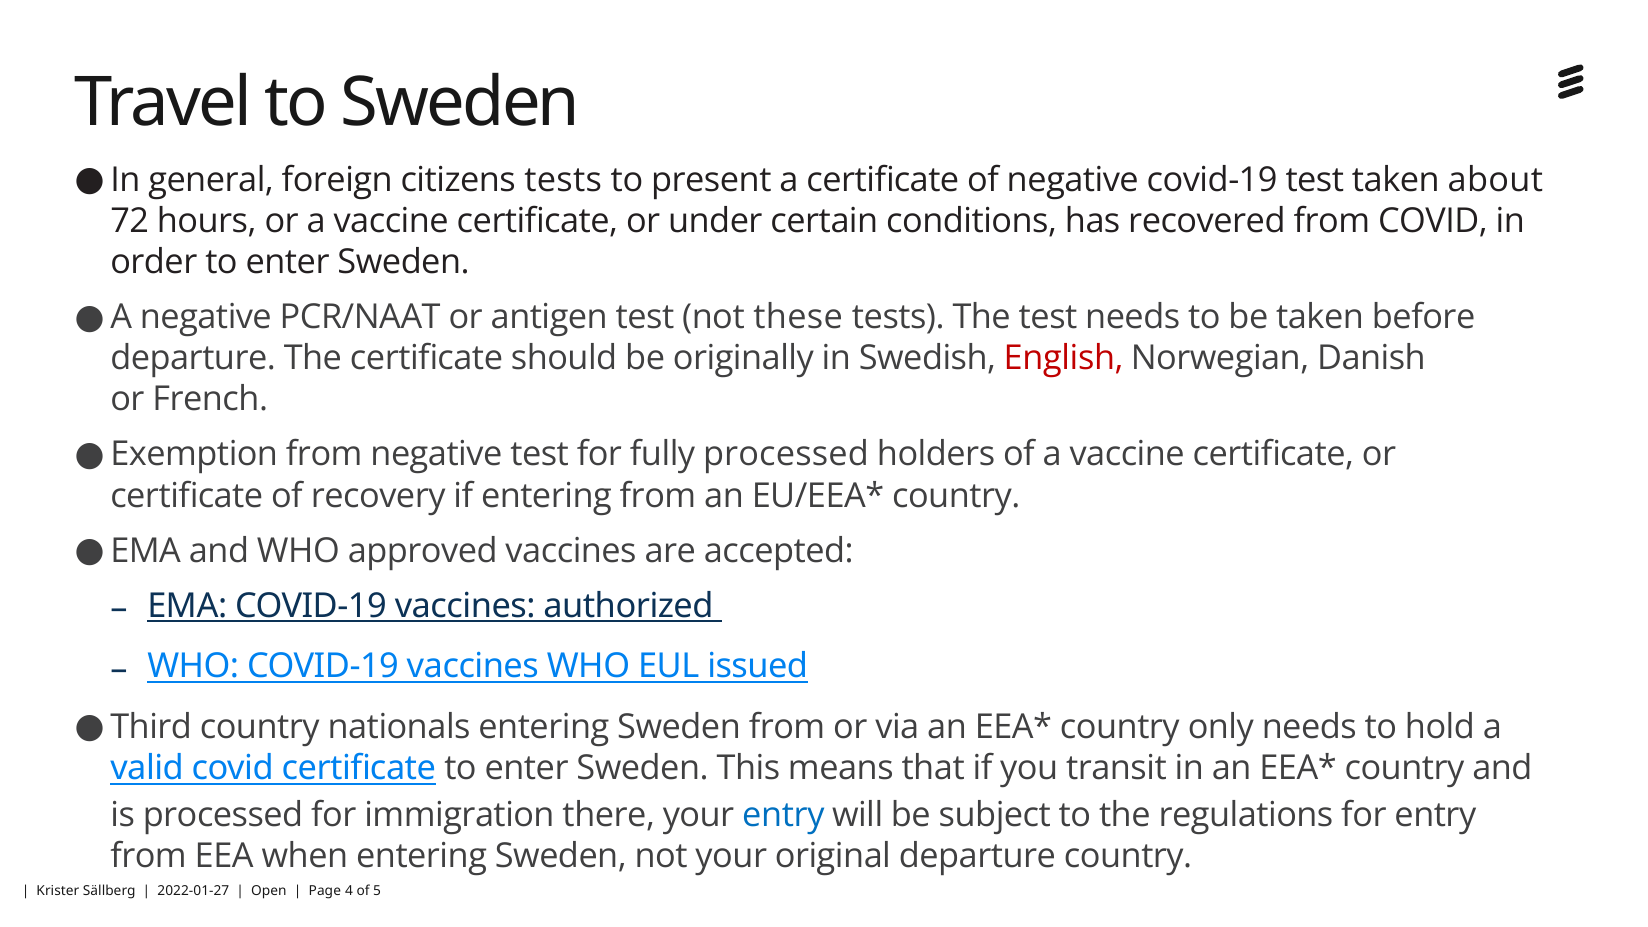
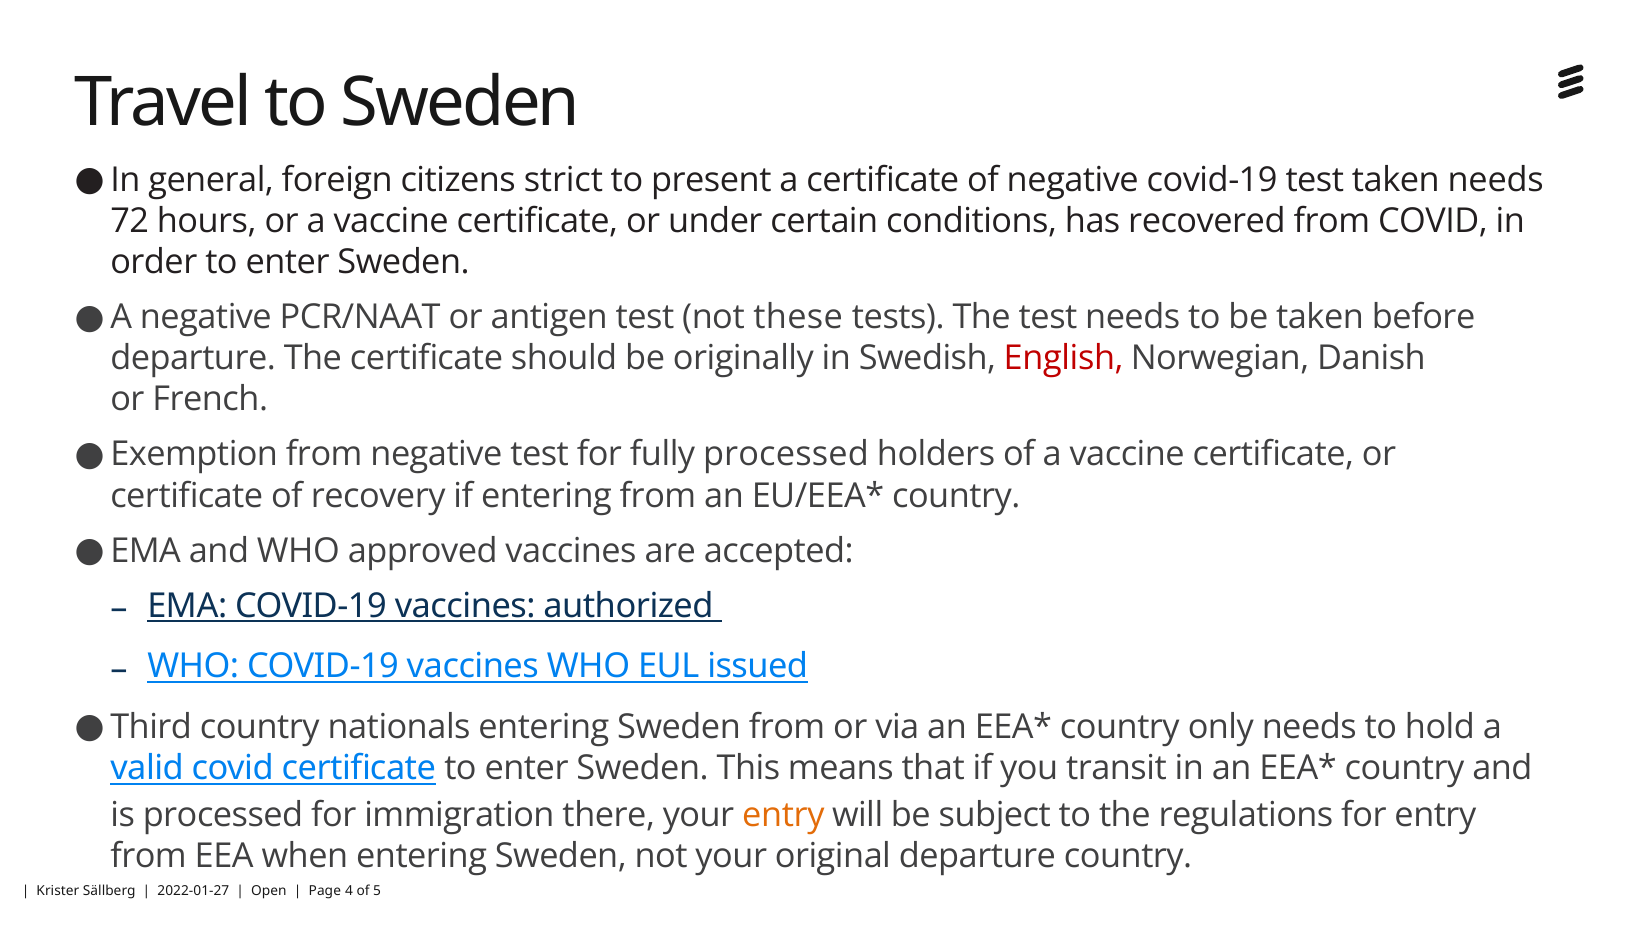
citizens tests: tests -> strict (563, 180)
taken about: about -> needs (1496, 180)
entry colour: blue -> orange (783, 815)
